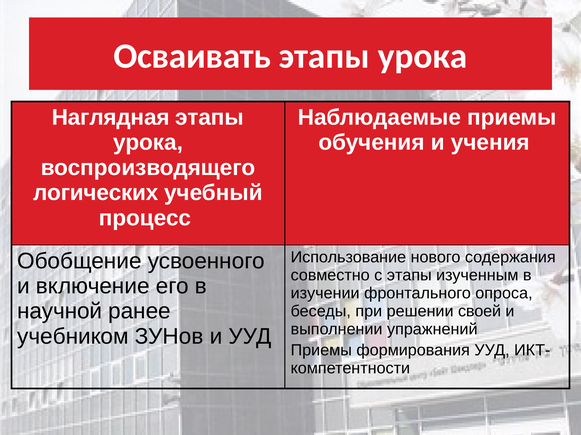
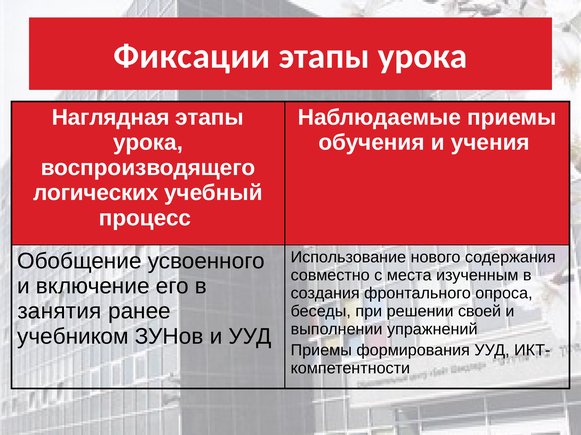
Осваивать: Осваивать -> Фиксации (192, 56)
с этапы: этапы -> места (409, 276)
изучении: изучении -> создания (325, 294)
научной: научной -> занятия (59, 312)
